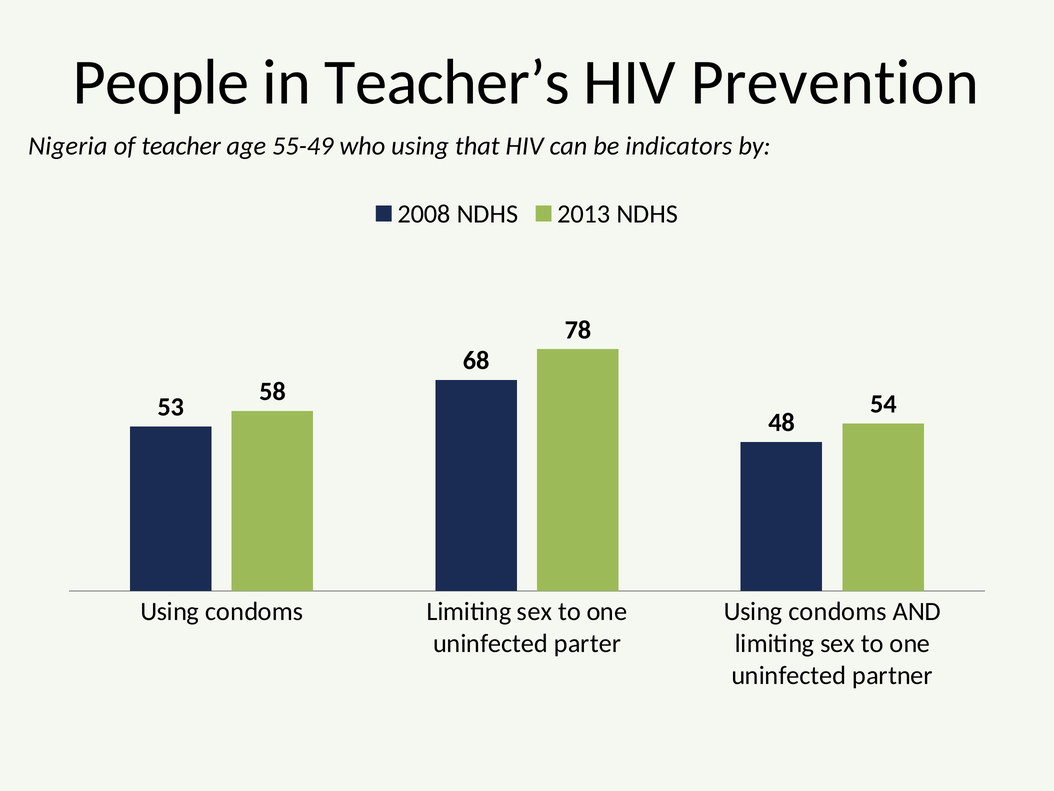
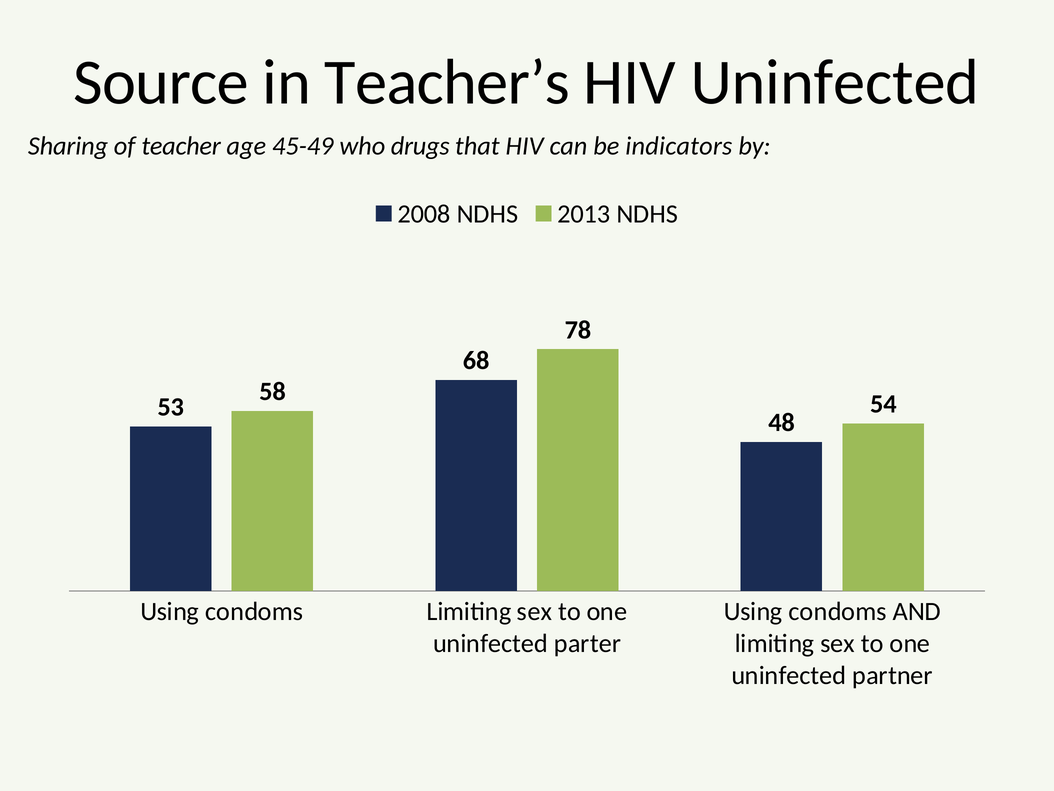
People: People -> Source (161, 82)
HIV Prevention: Prevention -> Uninfected (835, 82)
Nigeria: Nigeria -> Sharing (68, 146)
55-49: 55-49 -> 45-49 (303, 146)
who using: using -> drugs (420, 146)
